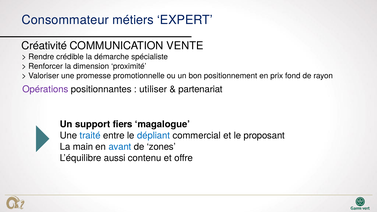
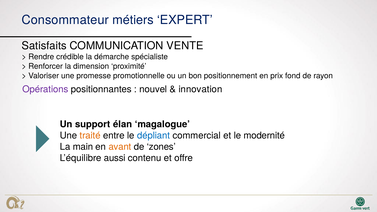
Créativité: Créativité -> Satisfaits (44, 46)
utiliser: utiliser -> nouvel (153, 89)
partenariat: partenariat -> innovation (200, 89)
fiers: fiers -> élan (123, 124)
traité colour: blue -> orange (90, 136)
proposant: proposant -> modernité (264, 136)
avant colour: blue -> orange (120, 147)
